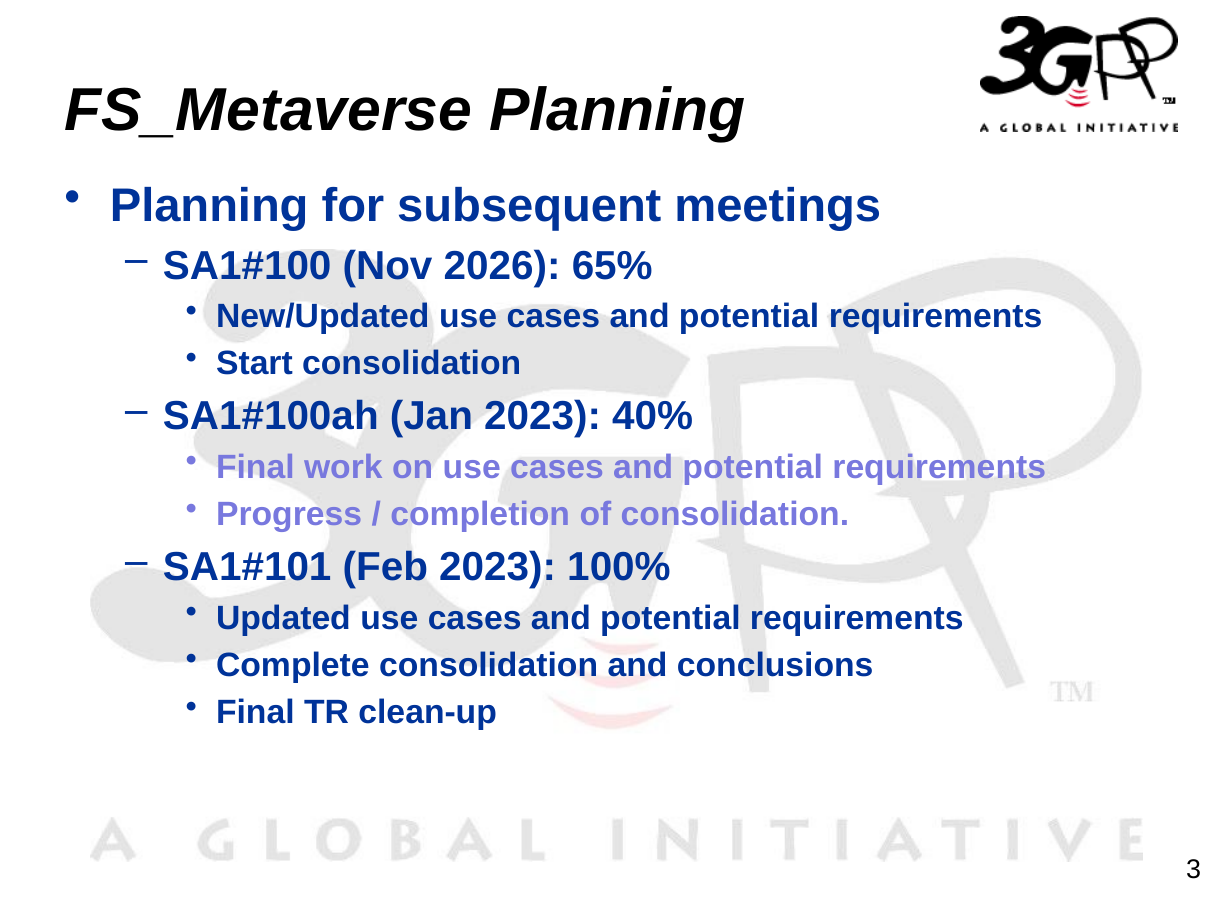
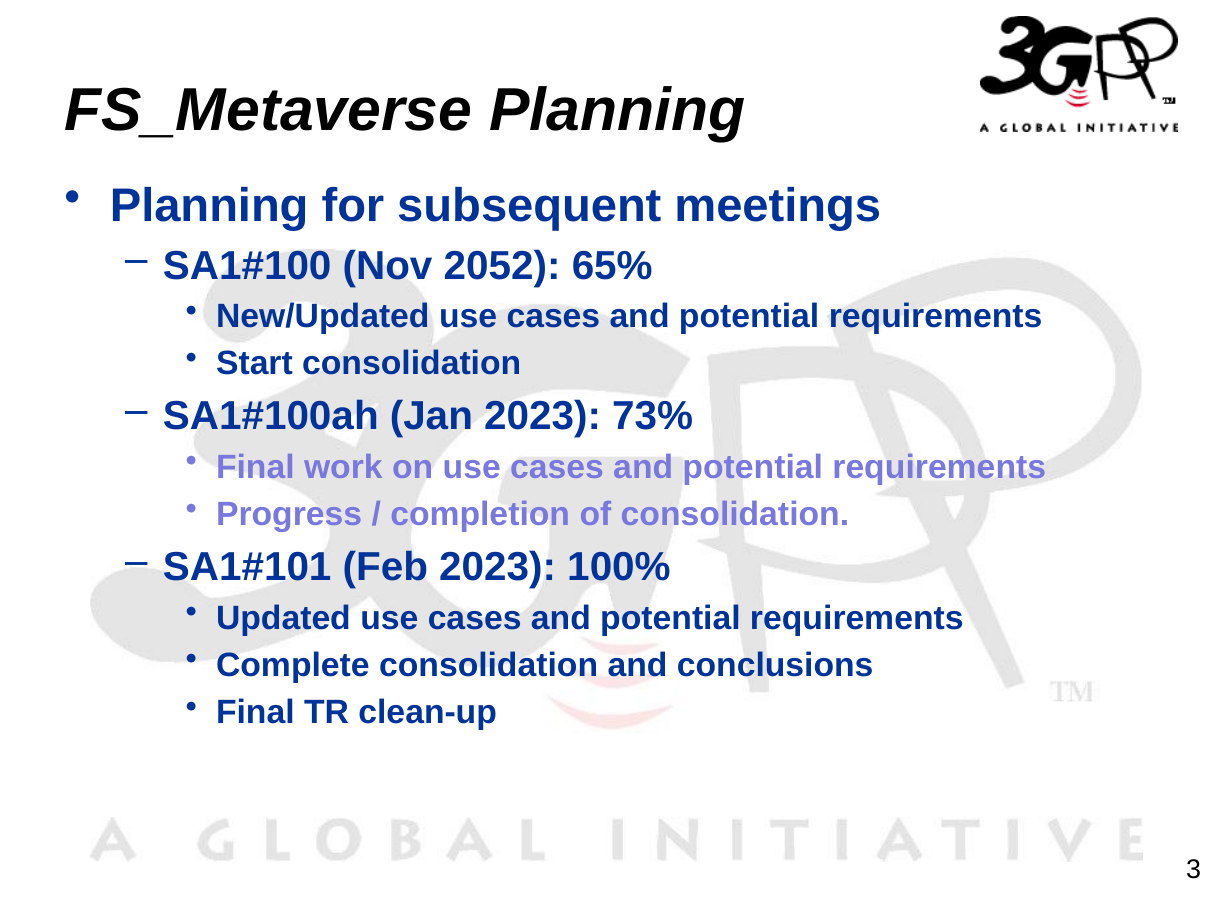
2026: 2026 -> 2052 (502, 266)
40%: 40% -> 73% (653, 417)
